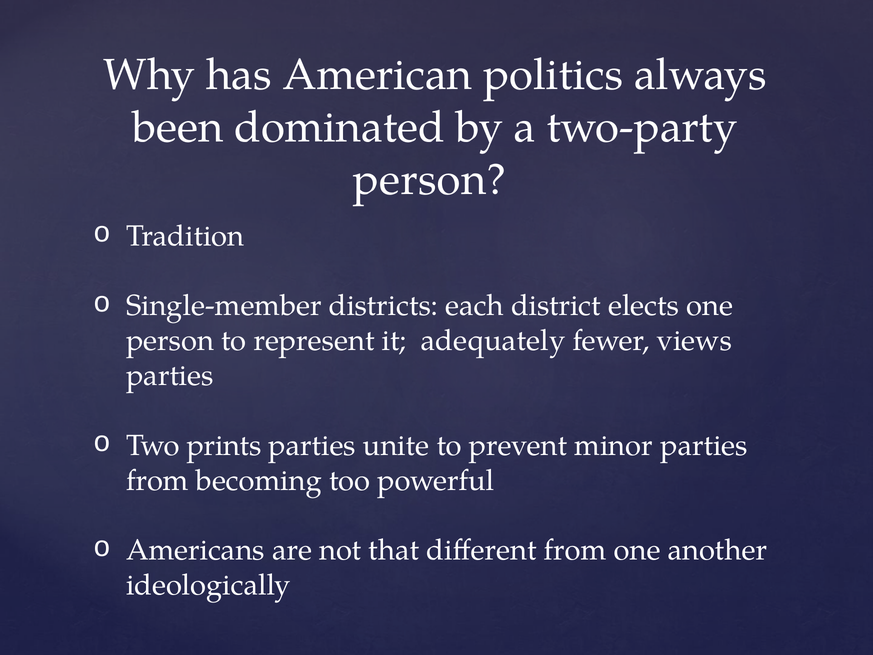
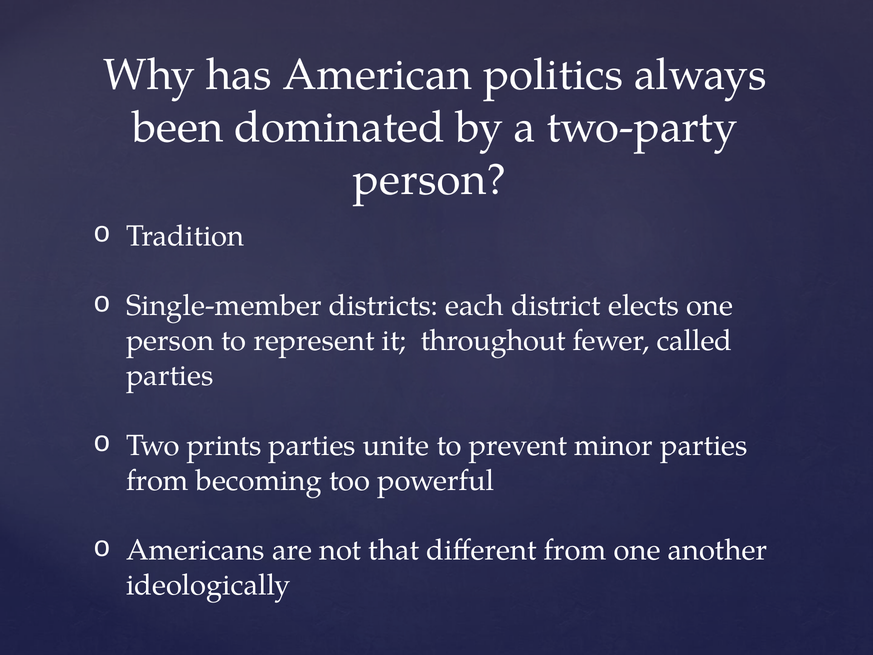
adequately: adequately -> throughout (493, 341)
views: views -> called (694, 341)
